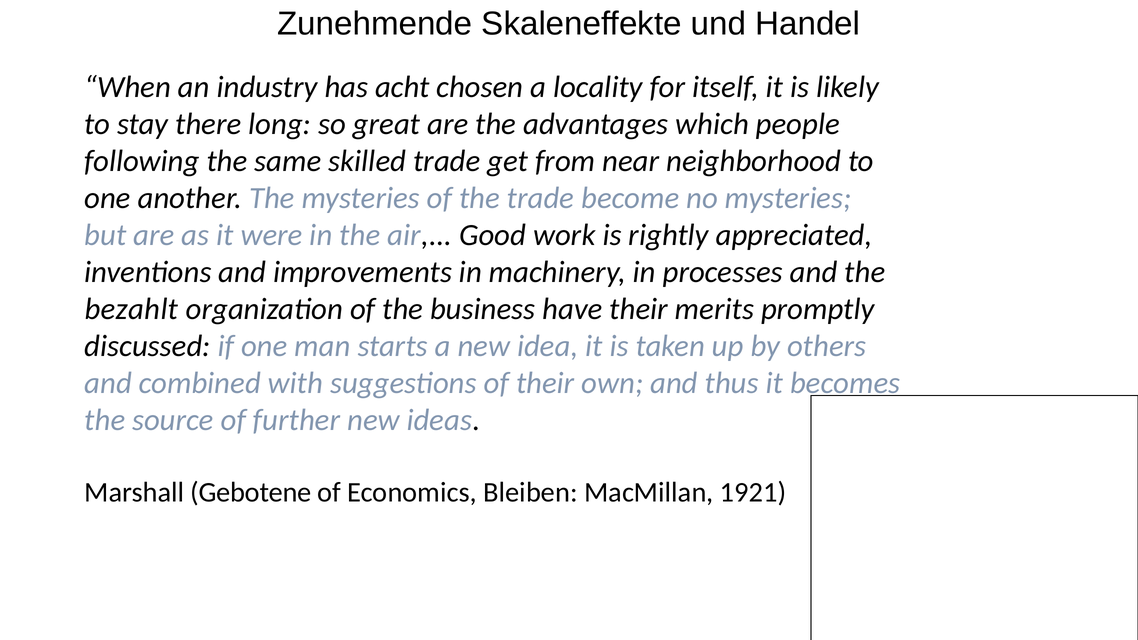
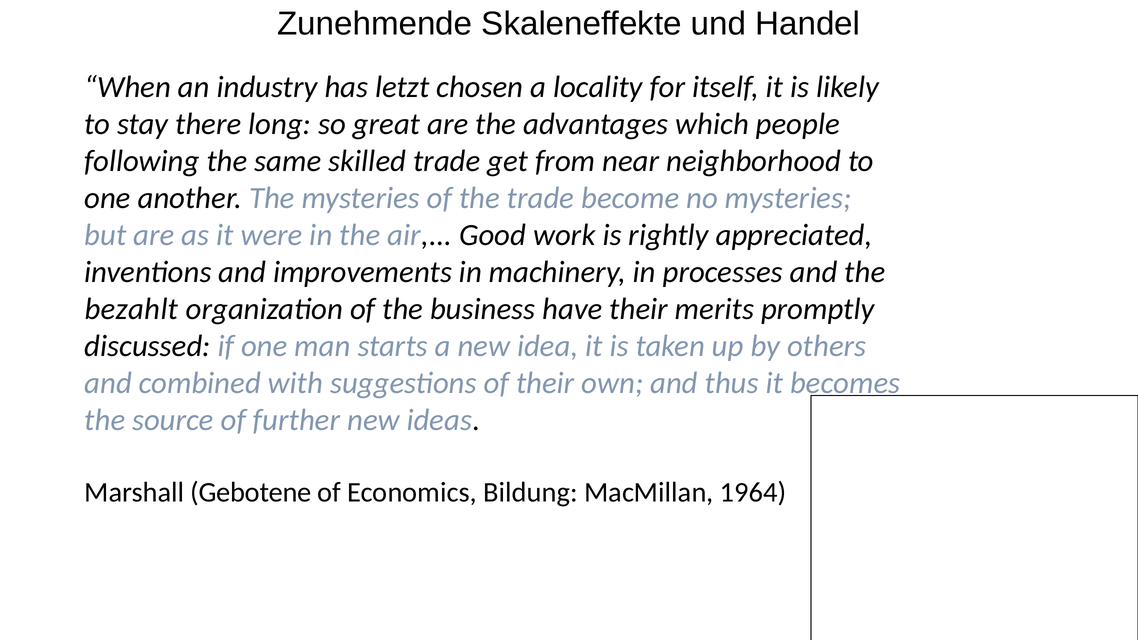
acht: acht -> letzt (402, 87)
Bleiben: Bleiben -> Bildung (531, 492)
1921: 1921 -> 1964 (753, 492)
